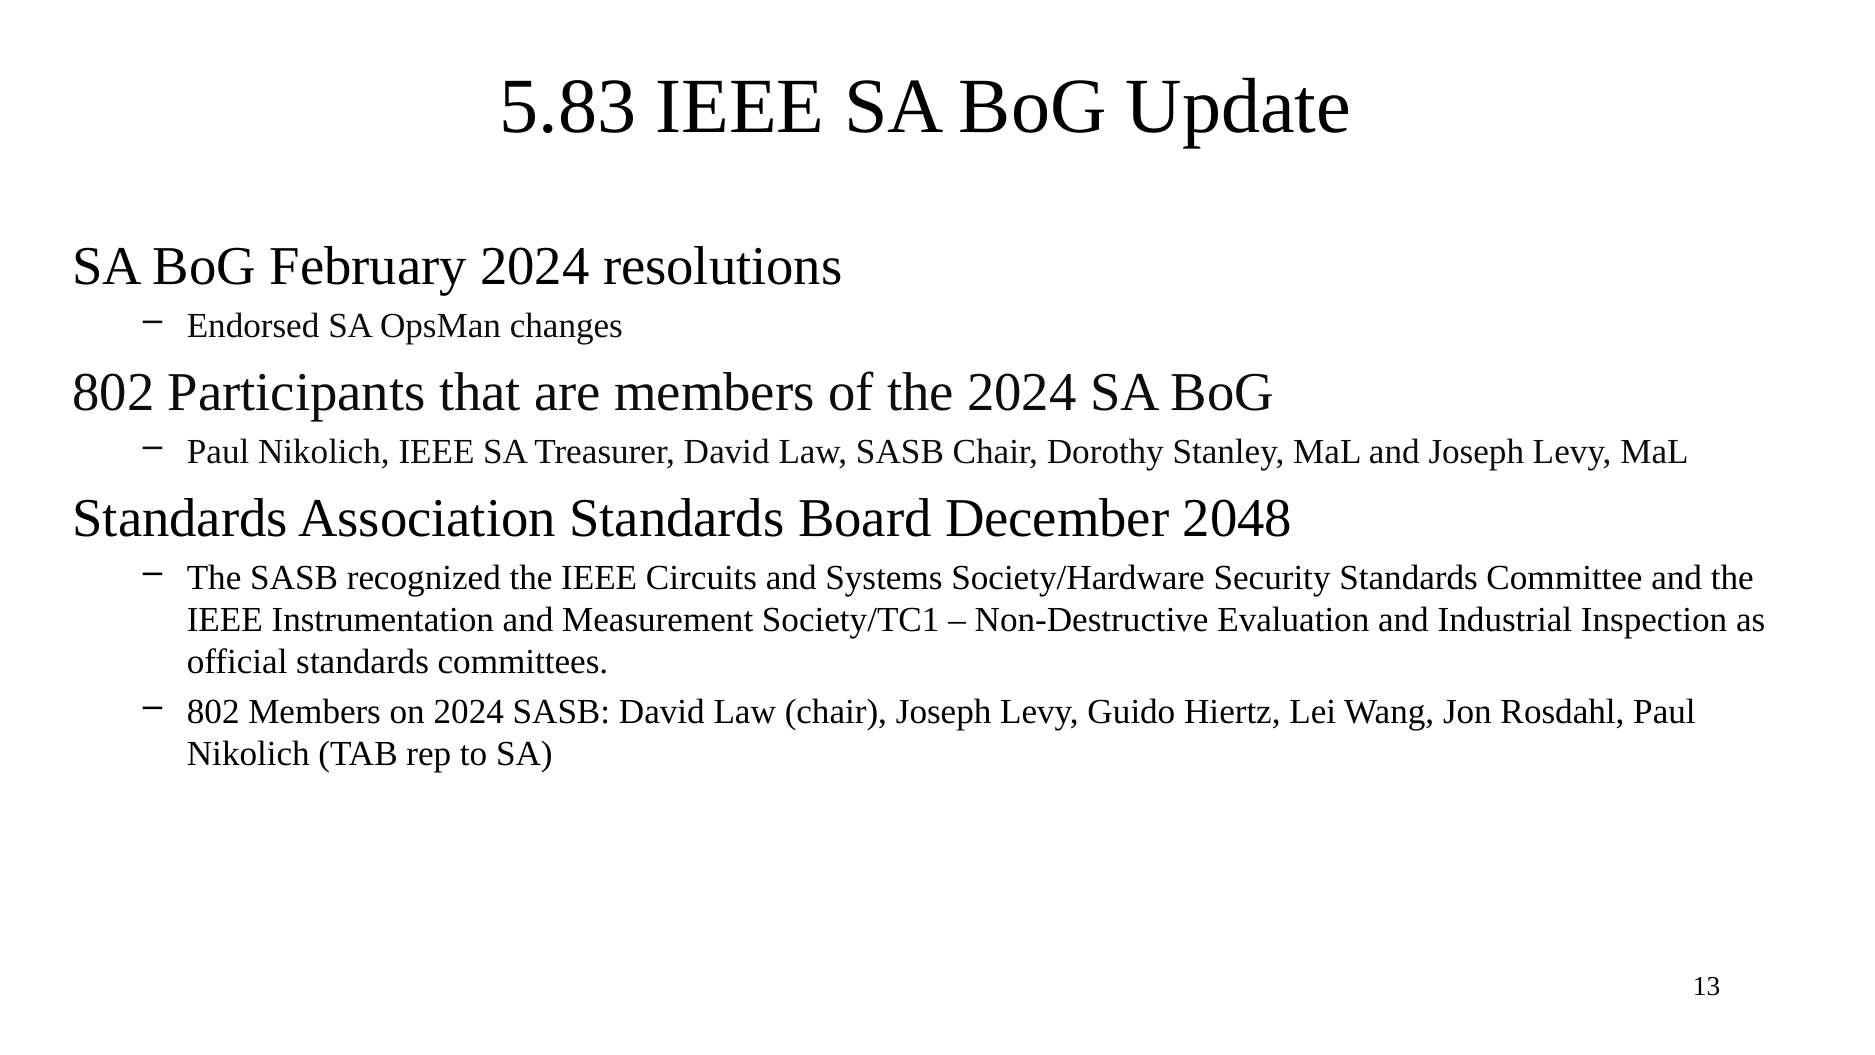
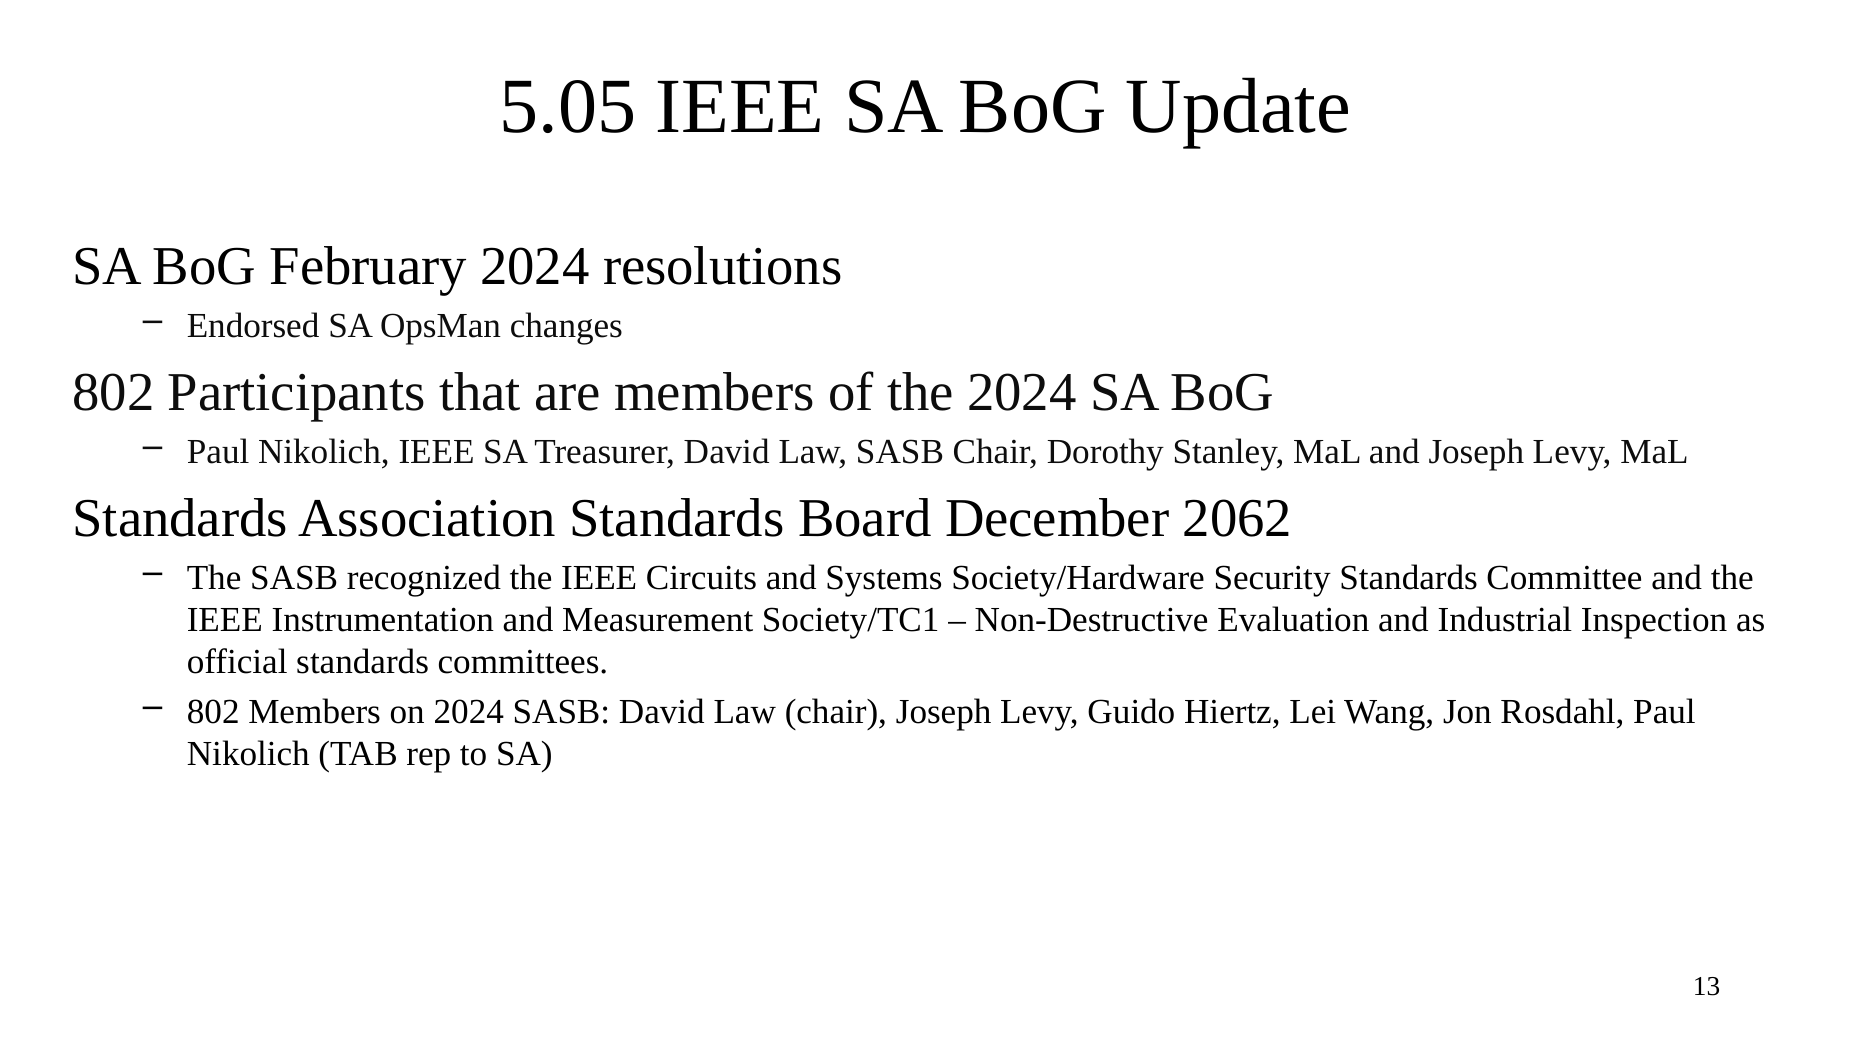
5.83: 5.83 -> 5.05 (568, 106)
2048: 2048 -> 2062 (1237, 518)
